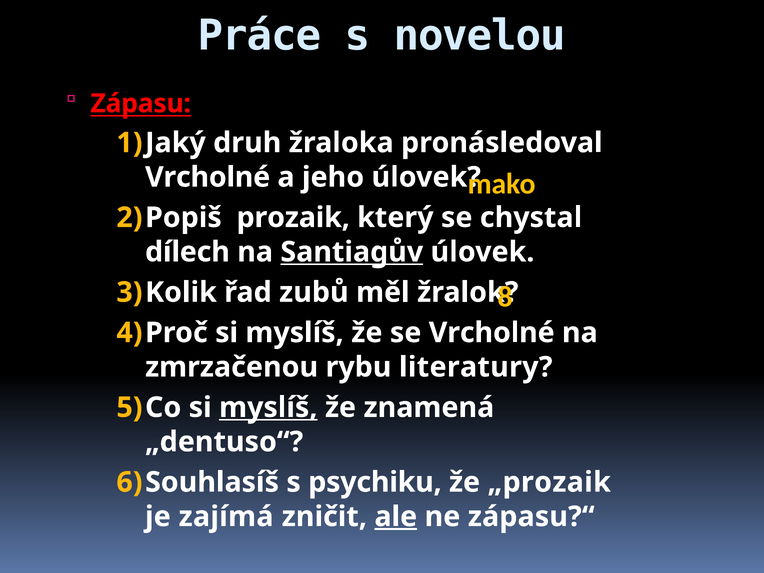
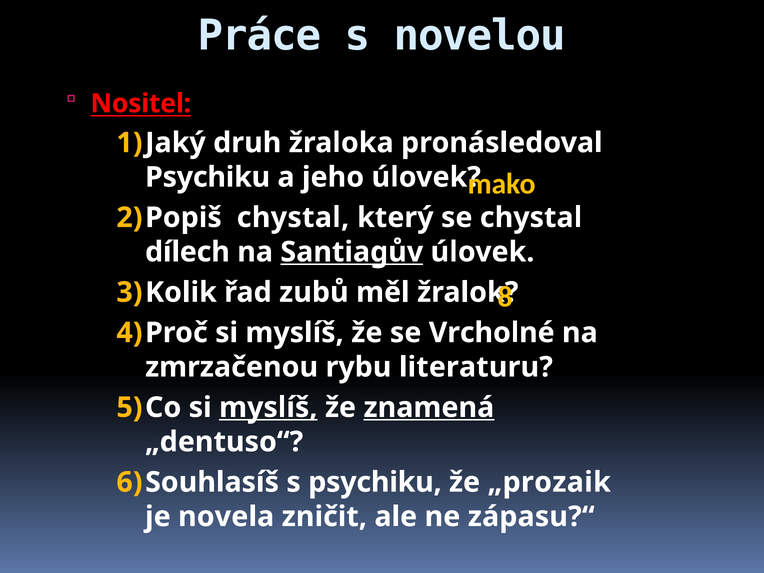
Zápasu: Zápasu -> Nositel (141, 104)
Vrcholné: Vrcholné -> Psychiku (208, 177)
prozaik: prozaik -> chystal (293, 218)
literatury: literatury -> literaturu (476, 367)
znamená underline: none -> present (429, 407)
zajímá: zajímá -> novela (226, 517)
ale underline: present -> none (396, 517)
